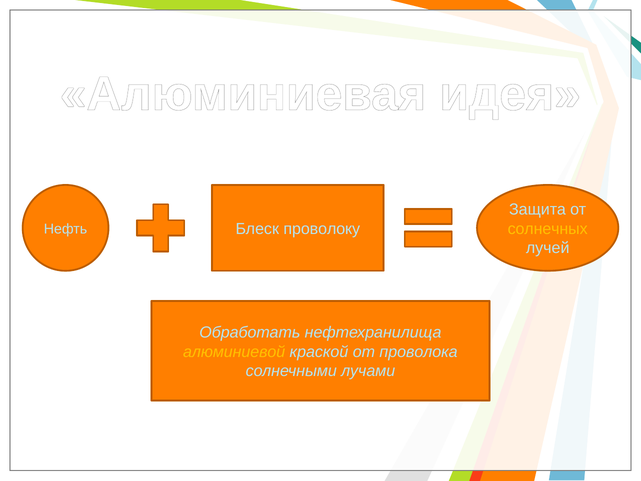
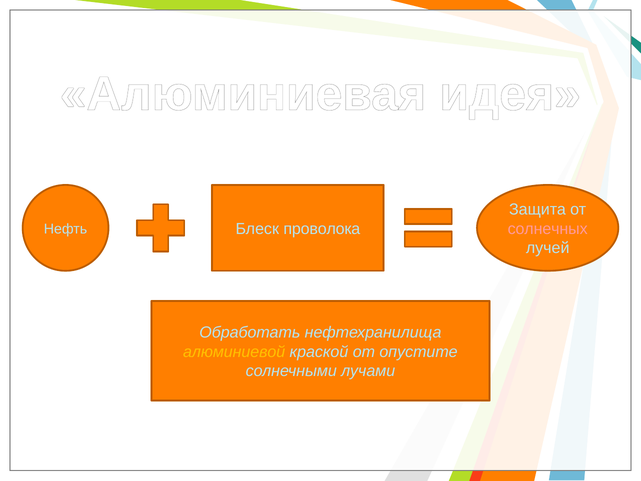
солнечных colour: yellow -> pink (548, 229)
проволоку: проволоку -> проволока (322, 229)
проволока: проволока -> опустите (419, 352)
